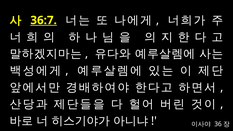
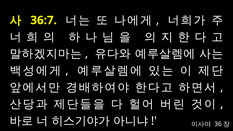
36:7 underline: present -> none (44, 20)
